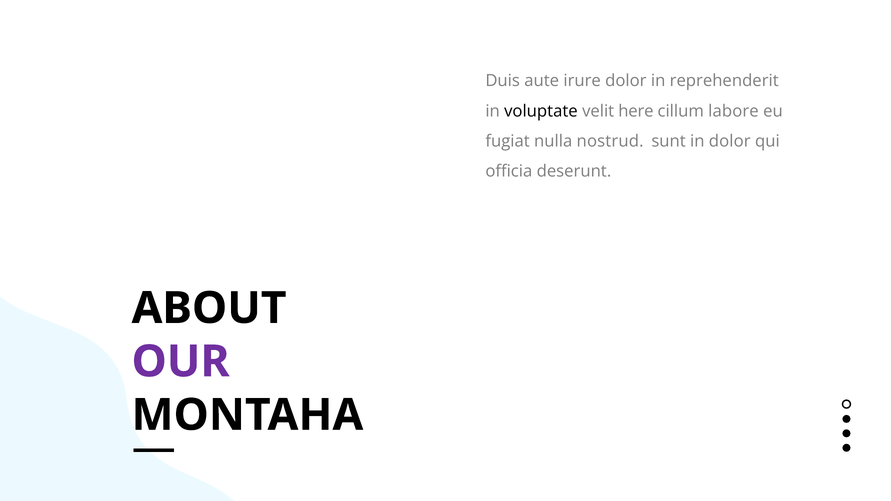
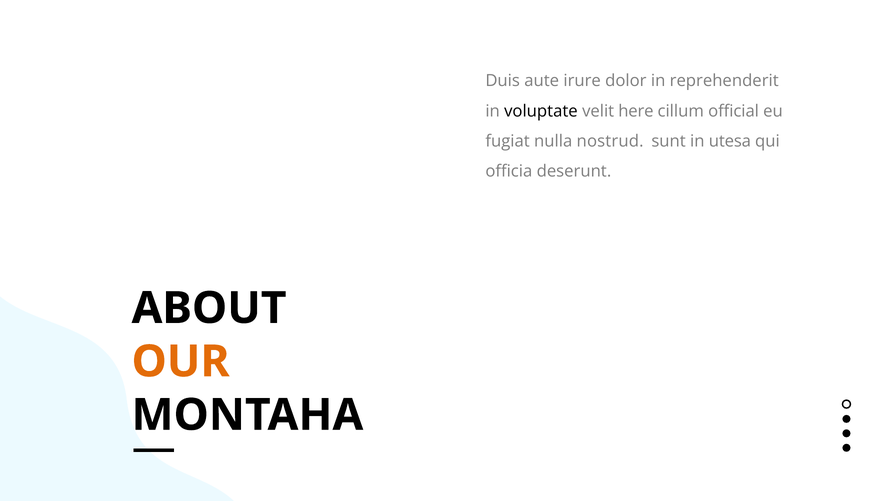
labore: labore -> official (734, 111)
in dolor: dolor -> utesa (730, 141)
OUR colour: purple -> orange (181, 362)
